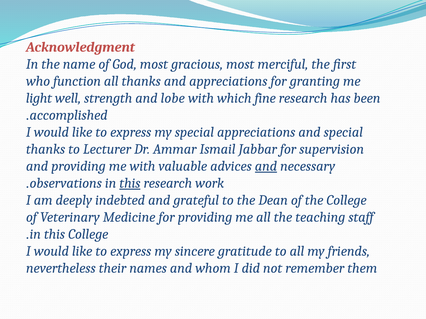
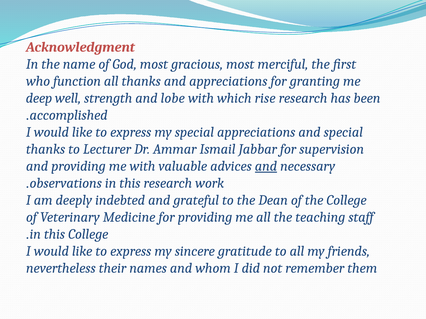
light: light -> deep (39, 98)
fine: fine -> rise (265, 98)
this underline: present -> none (130, 183)
